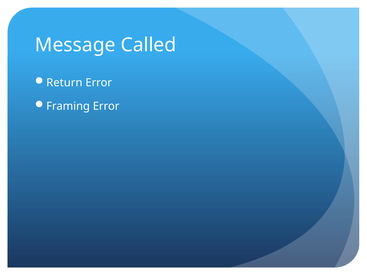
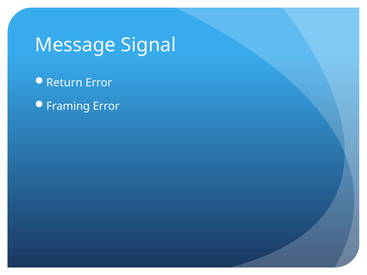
Called: Called -> Signal (148, 45)
